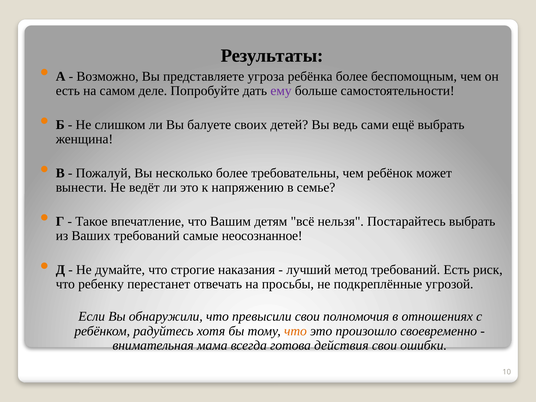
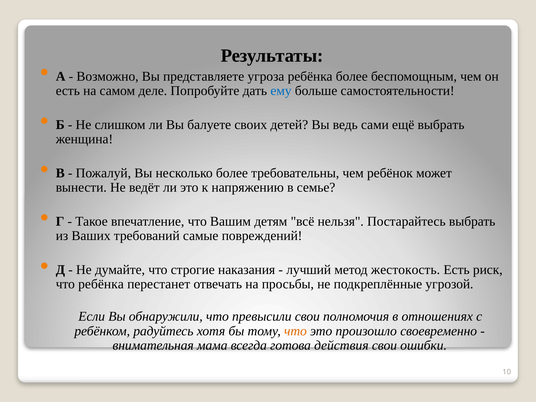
ему colour: purple -> blue (281, 91)
неосознанное: неосознанное -> повреждений (262, 236)
метод требований: требований -> жестокость (405, 270)
что ребенку: ребенку -> ребёнка (101, 284)
